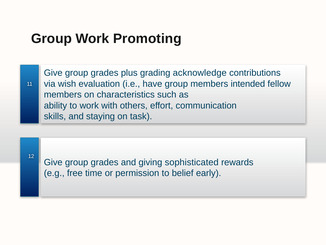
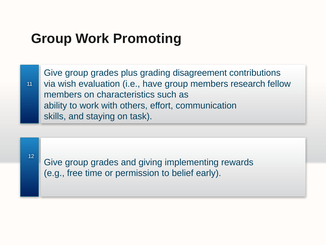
acknowledge: acknowledge -> disagreement (200, 73)
intended: intended -> research (248, 84)
sophisticated: sophisticated -> implementing (192, 162)
